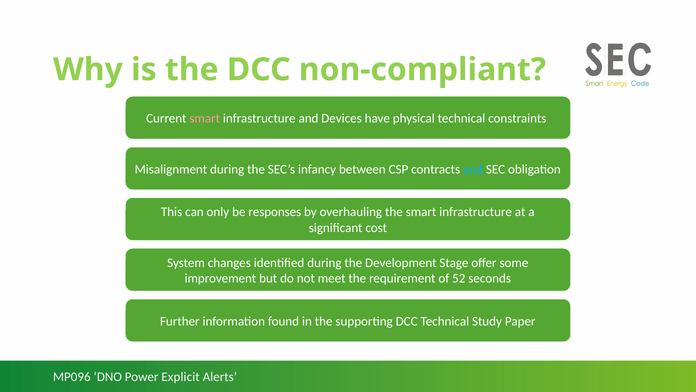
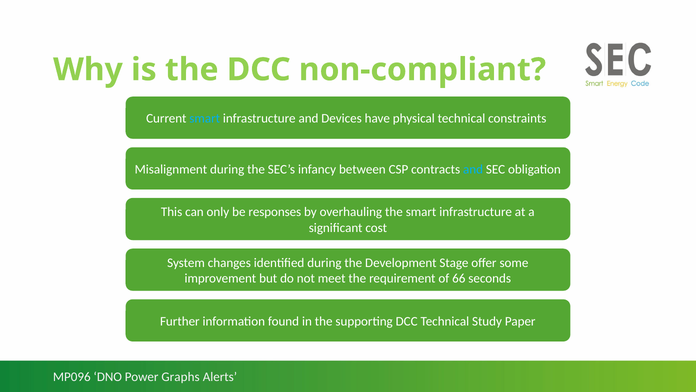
smart colour: pink -> light blue (205, 118)
52: 52 -> 66 (459, 278)
Explicit: Explicit -> Graphs (181, 376)
